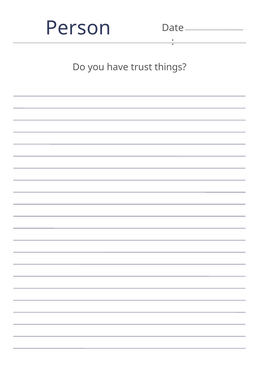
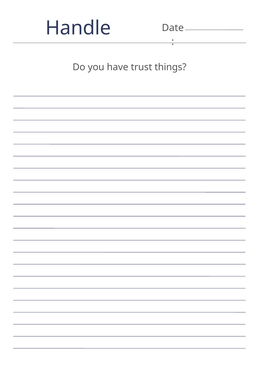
Person: Person -> Handle (78, 28)
